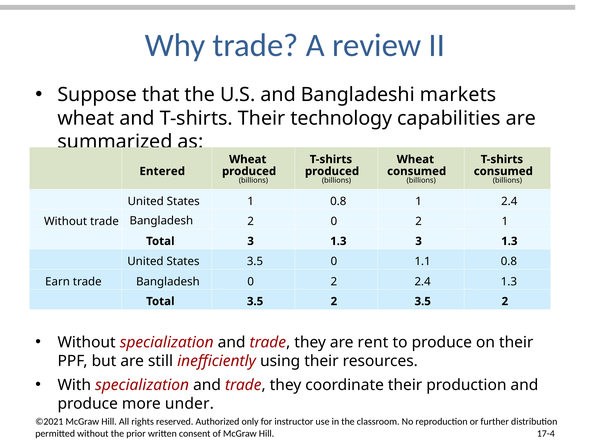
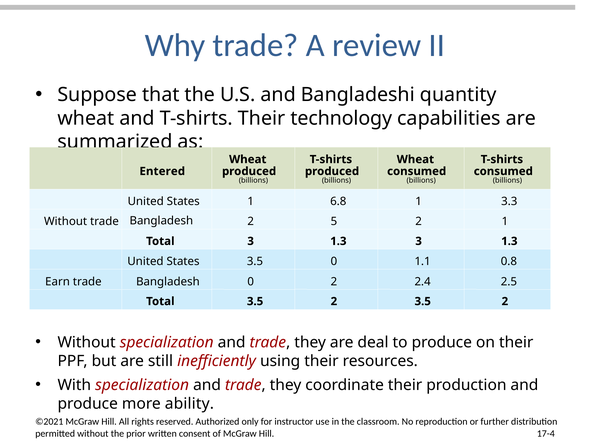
markets: markets -> quantity (458, 95)
States 0.8: 0.8 -> 6.8 (338, 202)
1 2.4: 2.4 -> 3.3 (509, 202)
Bangladesh 0: 0 -> 5 (334, 222)
2.4 1.3: 1.3 -> 2.5 (509, 282)
rent: rent -> deal (373, 343)
under: under -> ability (189, 404)
